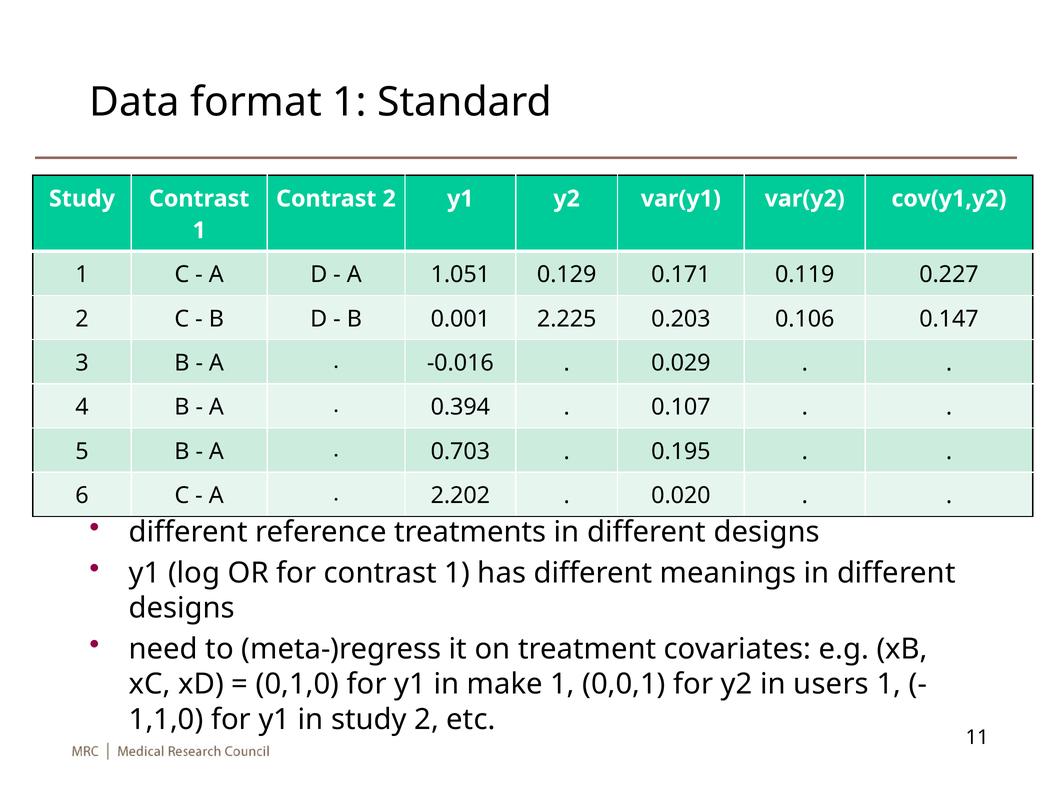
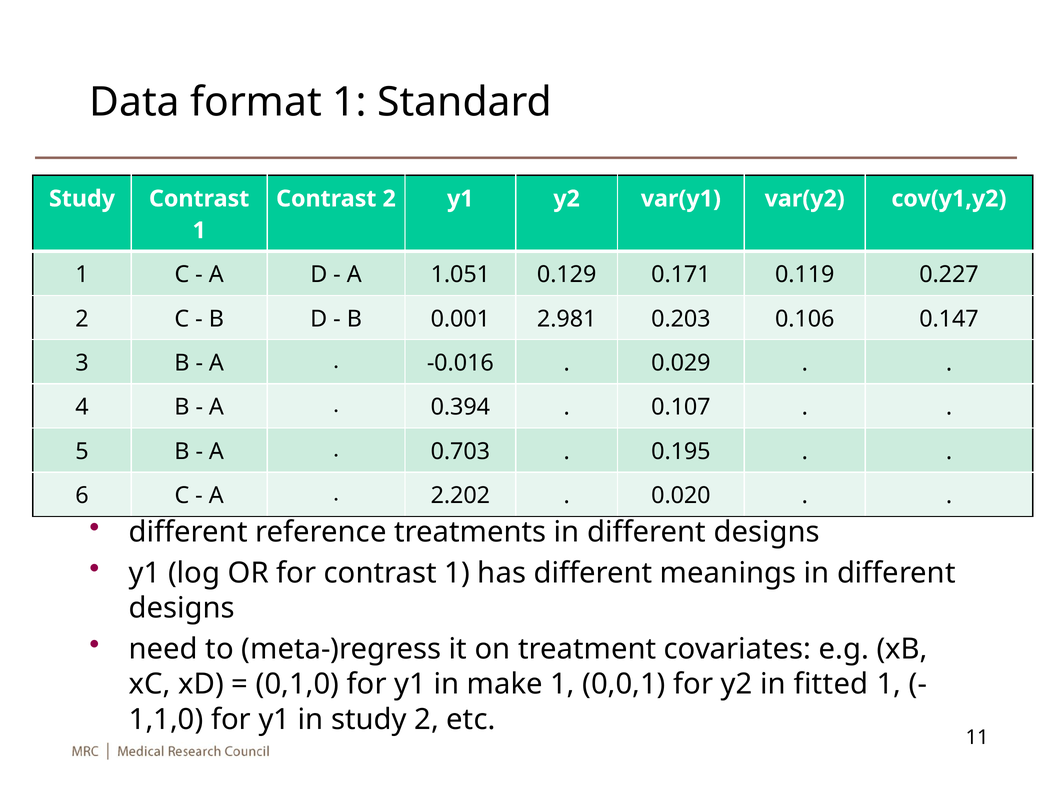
2.225: 2.225 -> 2.981 (567, 319)
users: users -> fitted (831, 684)
